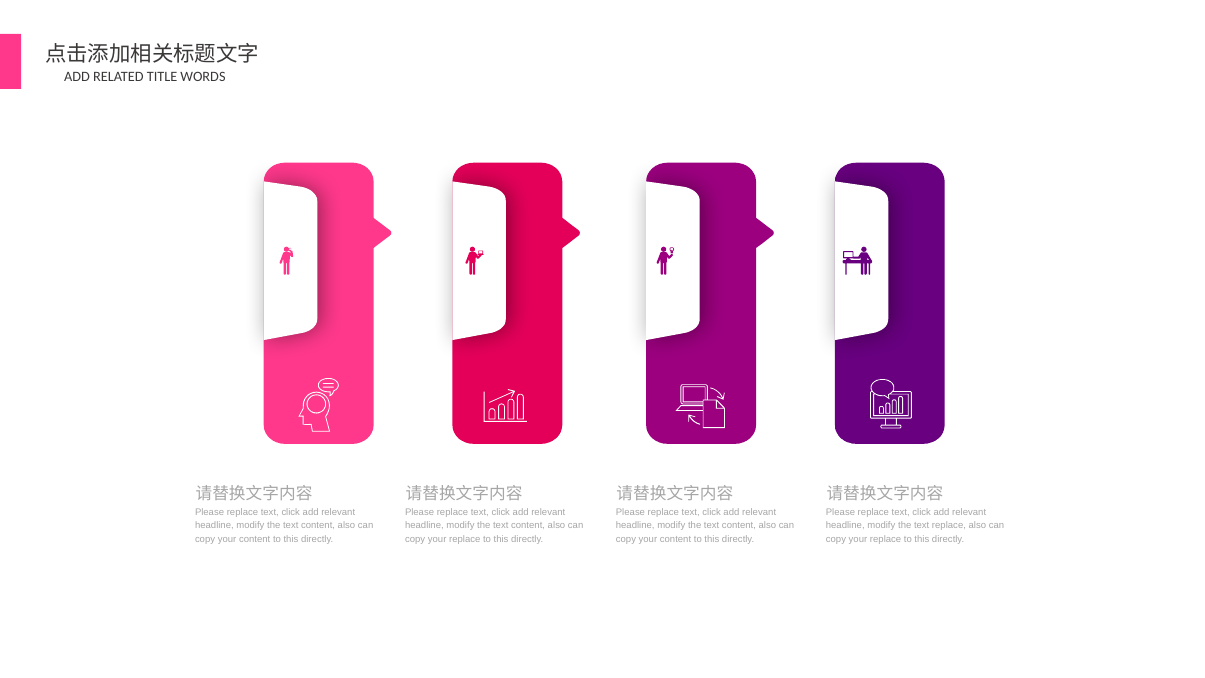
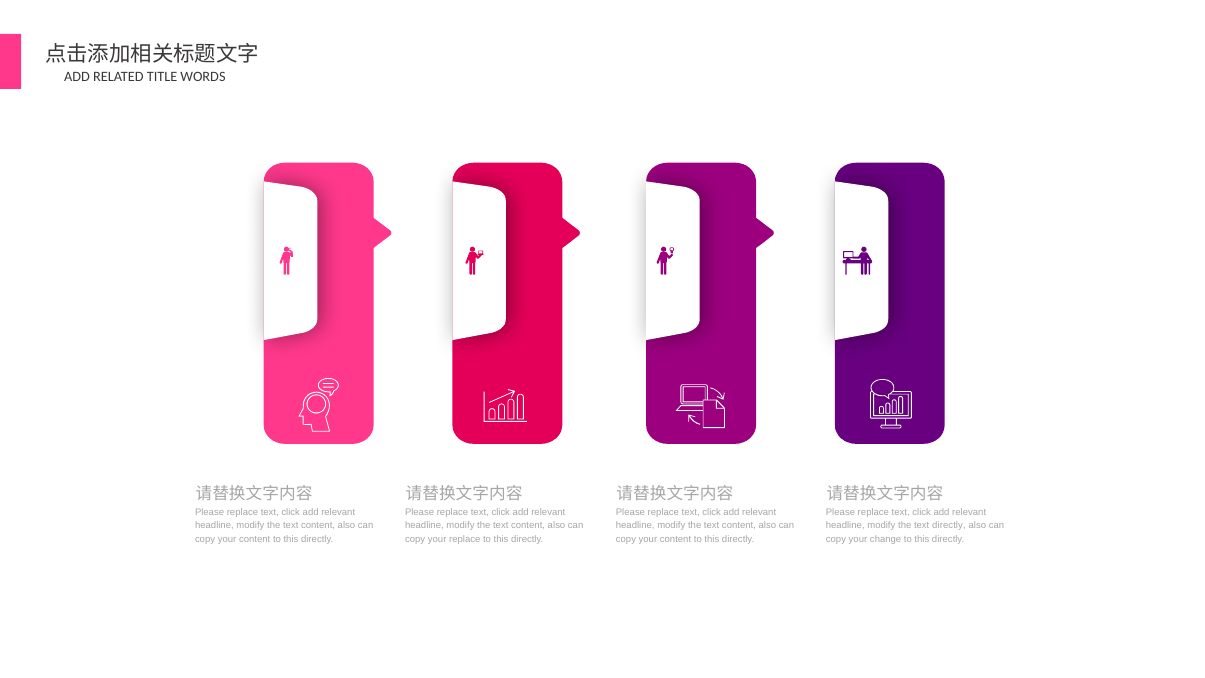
text replace: replace -> directly (949, 525)
replace: replace -> change (886, 539)
